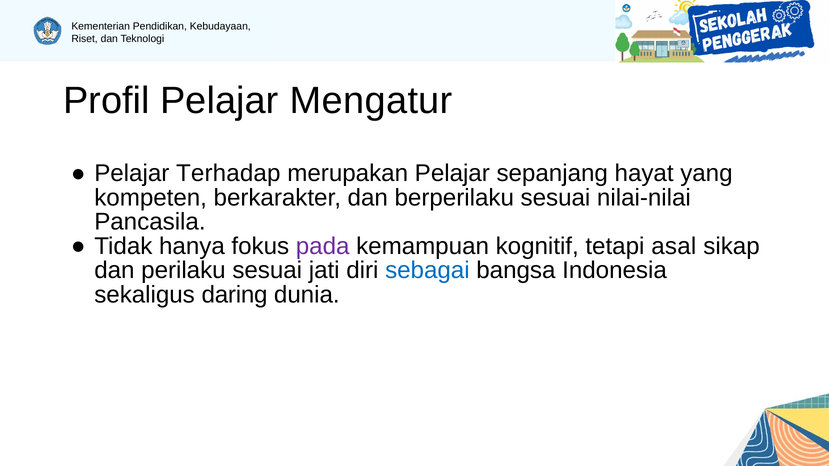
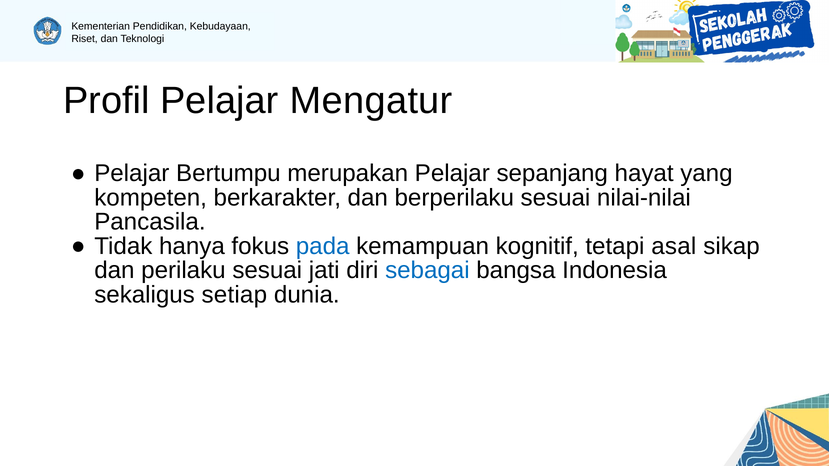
Terhadap: Terhadap -> Bertumpu (228, 174)
pada colour: purple -> blue (323, 246)
daring: daring -> setiap (234, 295)
